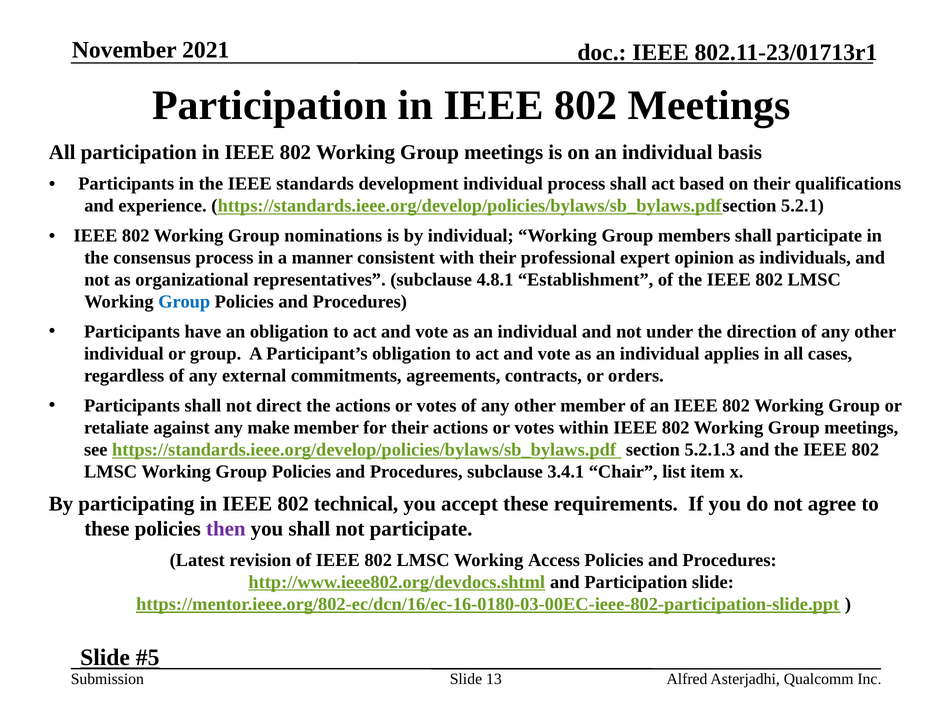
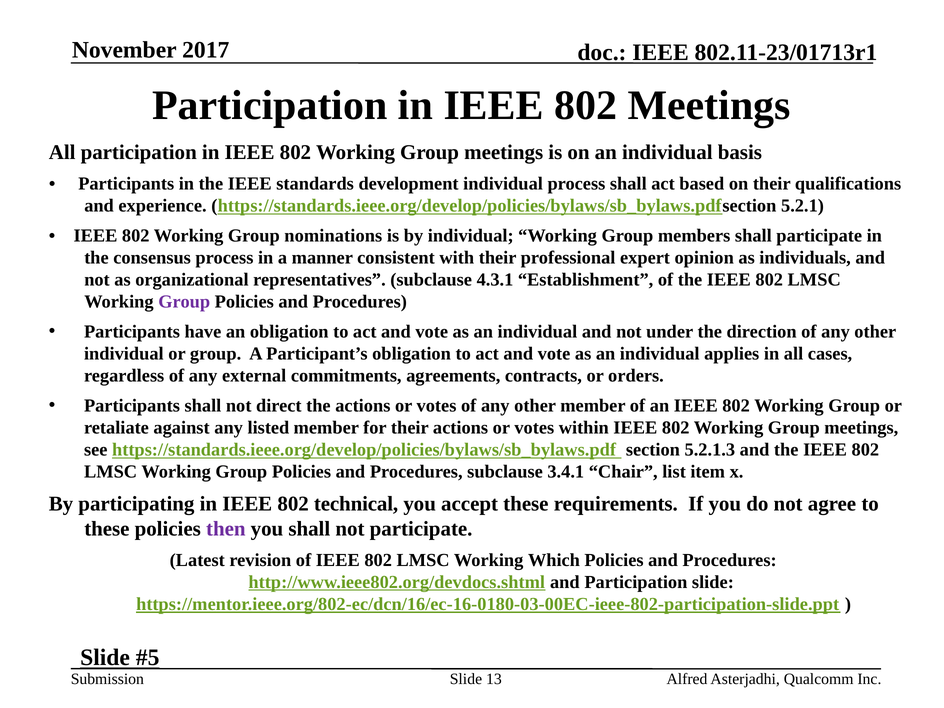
2021: 2021 -> 2017 (206, 50)
4.8.1: 4.8.1 -> 4.3.1 (495, 280)
Group colour: blue -> purple (184, 302)
make: make -> listed (268, 428)
Access: Access -> Which (554, 560)
